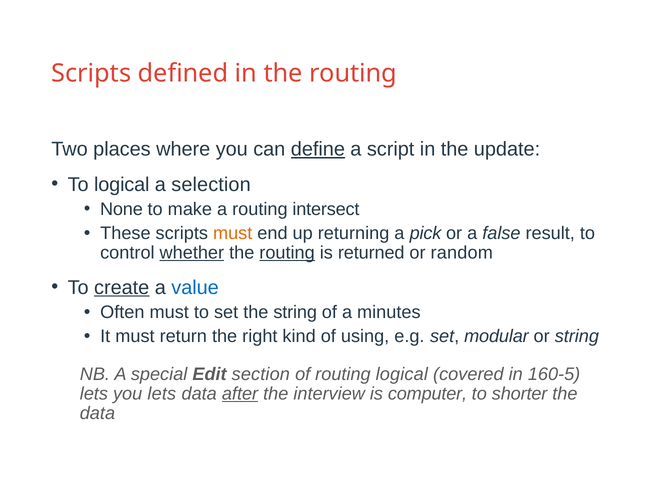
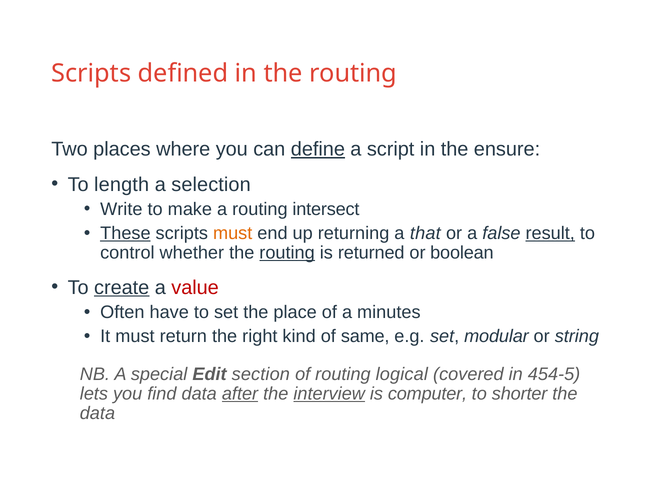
update: update -> ensure (507, 149)
To logical: logical -> length (122, 185)
None: None -> Write (121, 209)
These underline: none -> present (125, 233)
pick: pick -> that (425, 233)
result underline: none -> present (550, 233)
whether underline: present -> none (192, 253)
random: random -> boolean (462, 253)
value colour: blue -> red (195, 288)
Often must: must -> have (169, 312)
the string: string -> place (295, 312)
using: using -> same (365, 336)
160-5: 160-5 -> 454-5 (554, 374)
you lets: lets -> find (162, 394)
interview underline: none -> present (329, 394)
